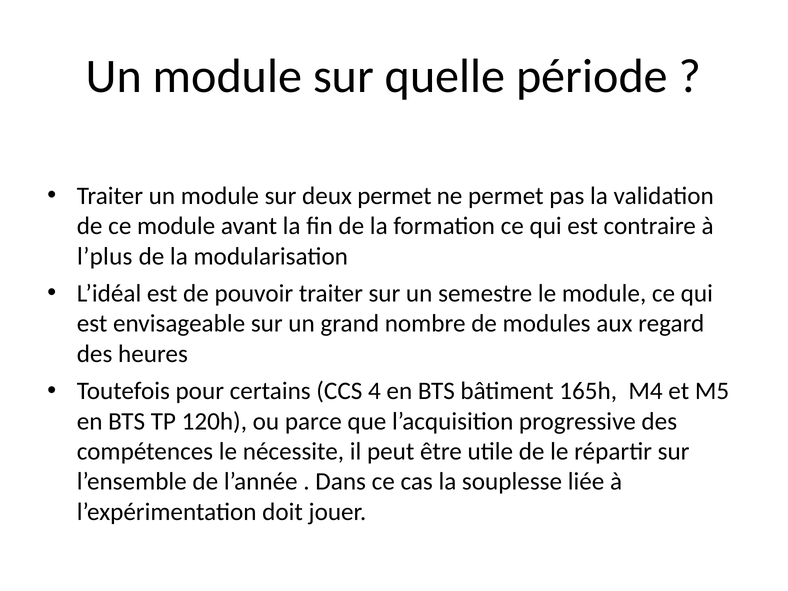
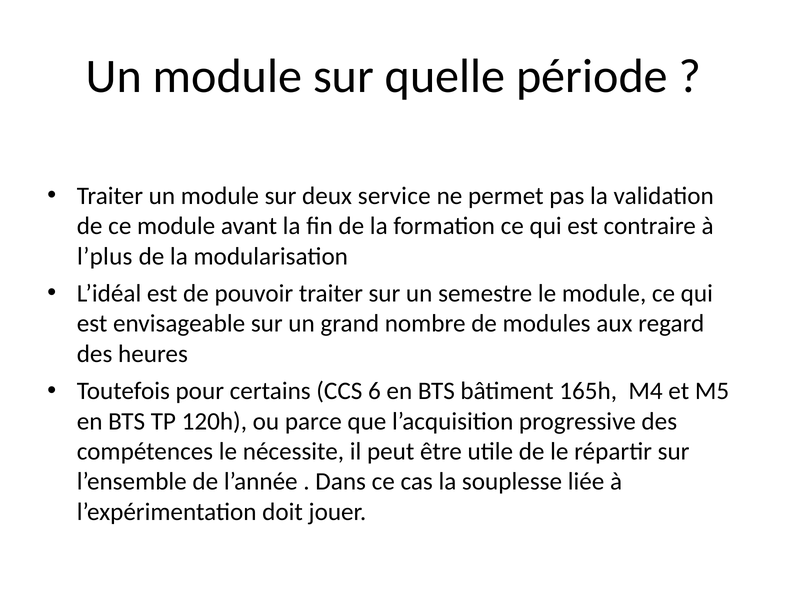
deux permet: permet -> service (394, 196)
4: 4 -> 6 (374, 391)
